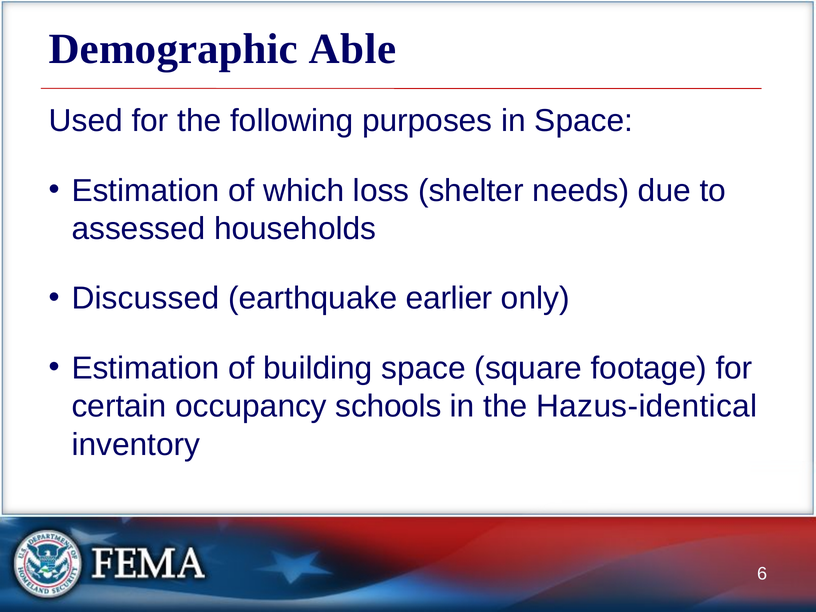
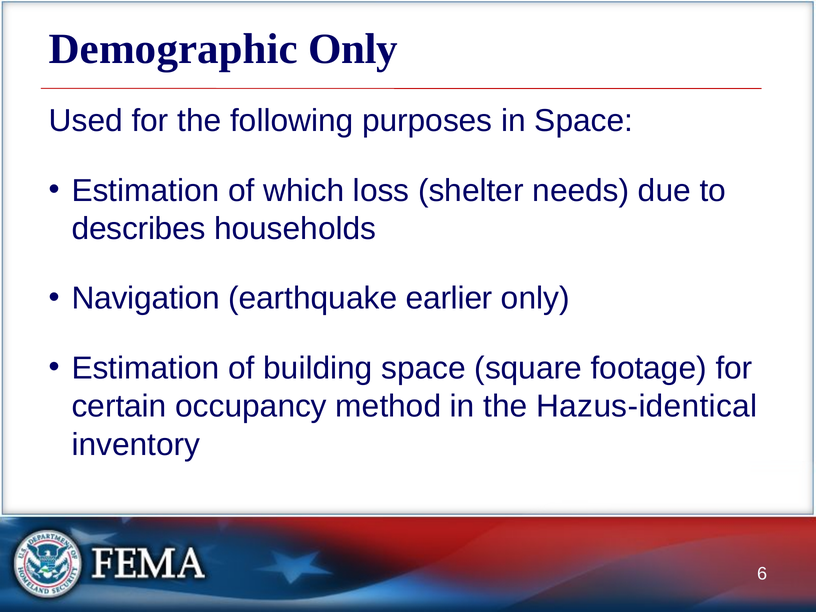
Demographic Able: Able -> Only (353, 49)
assessed: assessed -> describes (139, 229)
Discussed: Discussed -> Navigation (146, 298)
schools: schools -> method (388, 406)
